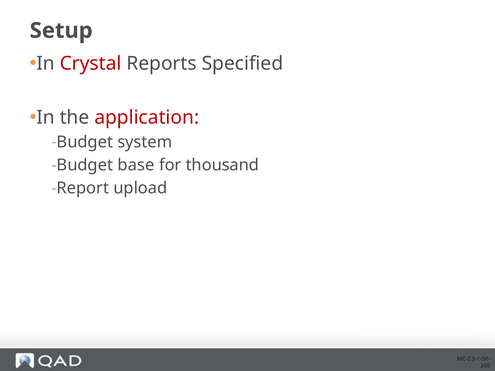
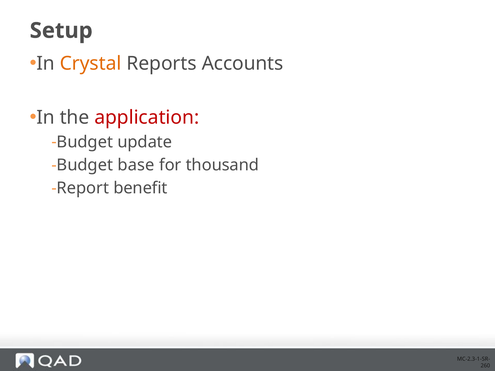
Crystal colour: red -> orange (91, 64)
Specified: Specified -> Accounts (243, 64)
system: system -> update (145, 142)
upload: upload -> benefit (140, 188)
